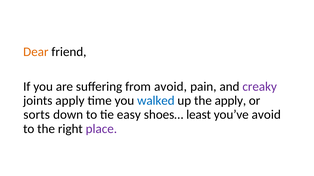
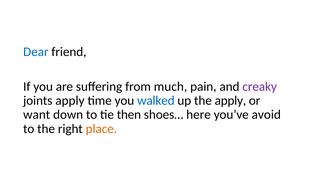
Dear colour: orange -> blue (36, 52)
from avoid: avoid -> much (171, 87)
sorts: sorts -> want (37, 115)
easy: easy -> then (129, 115)
least: least -> here (199, 115)
place colour: purple -> orange (101, 129)
